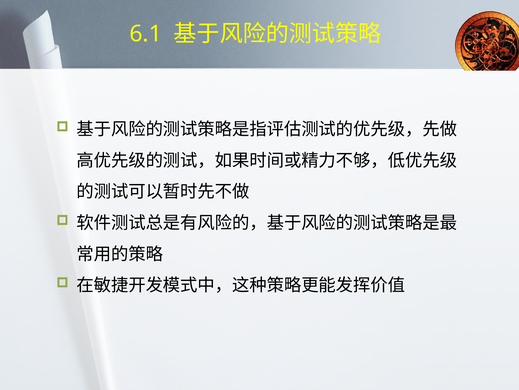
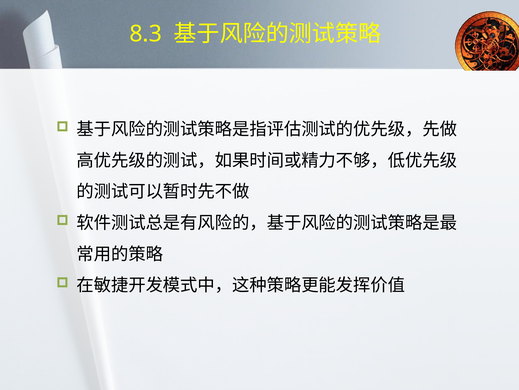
6.1: 6.1 -> 8.3 (146, 34)
